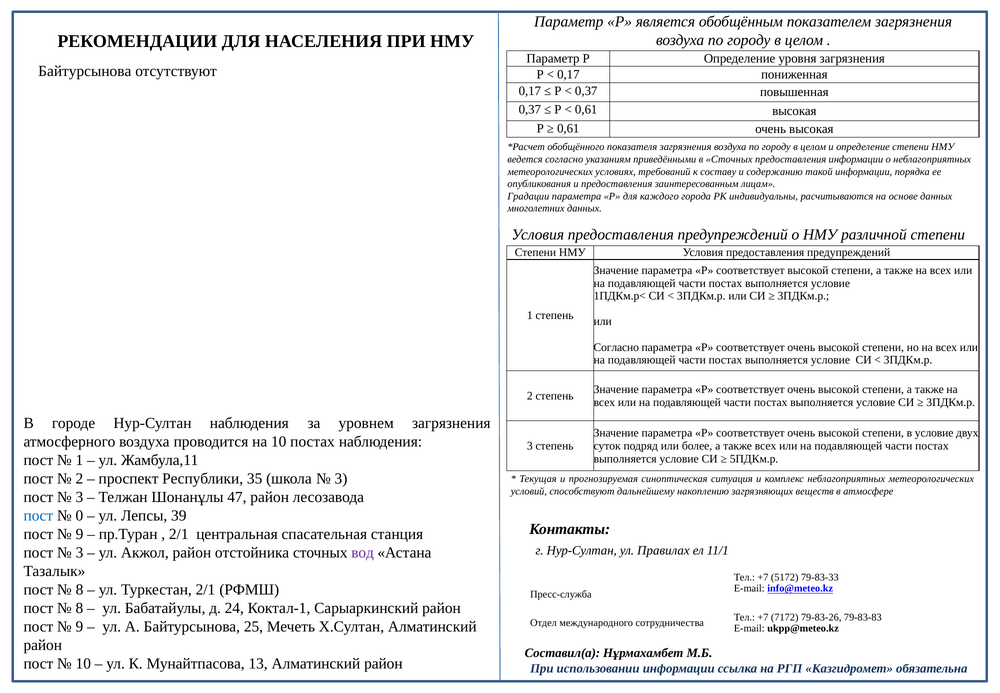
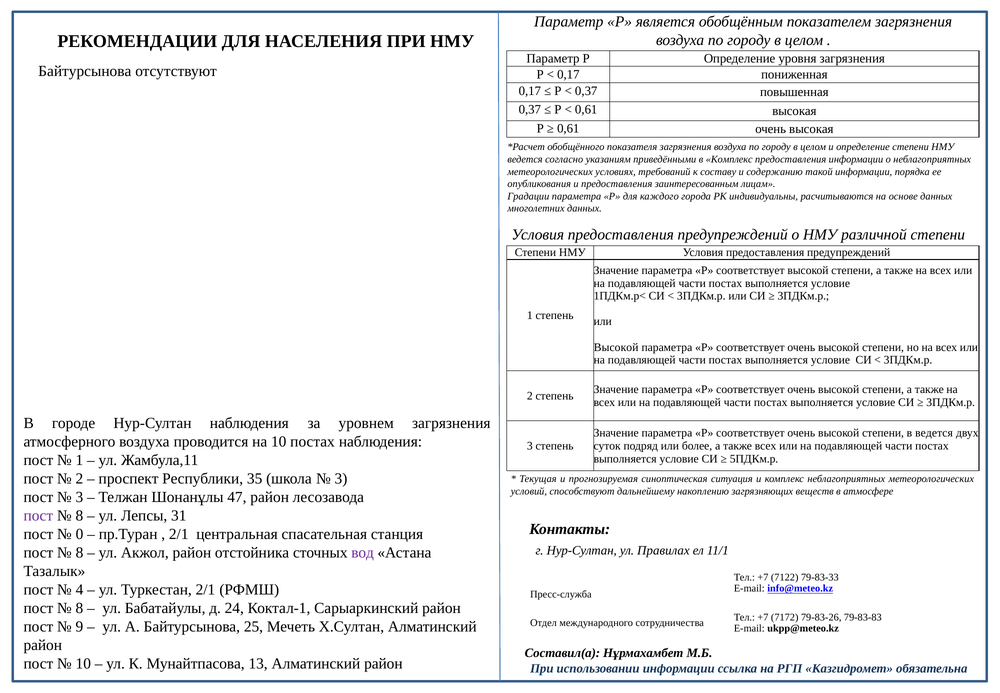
в Сточных: Сточных -> Комплекс (729, 159)
Согласно: Согласно -> Высокой (616, 347)
в условие: условие -> ведется (934, 433)
пост colour: blue -> purple (38, 515)
0: 0 -> 8 (79, 515)
39: 39 -> 31 (179, 515)
9: 9 -> 0 (80, 534)
3: 3 -> 8 (80, 552)
5172: 5172 -> 7122 (785, 577)
8: 8 -> 4 (80, 589)
